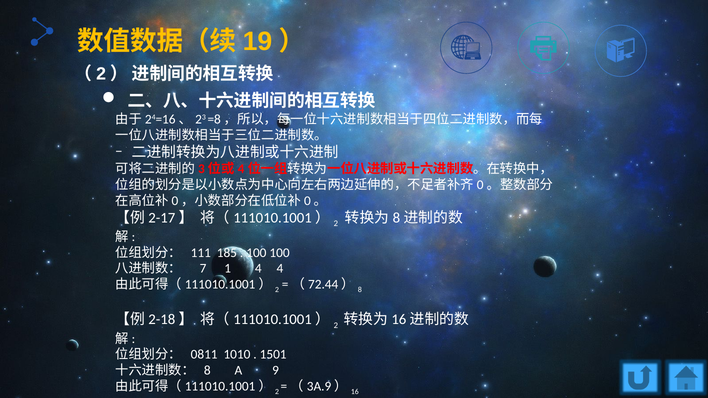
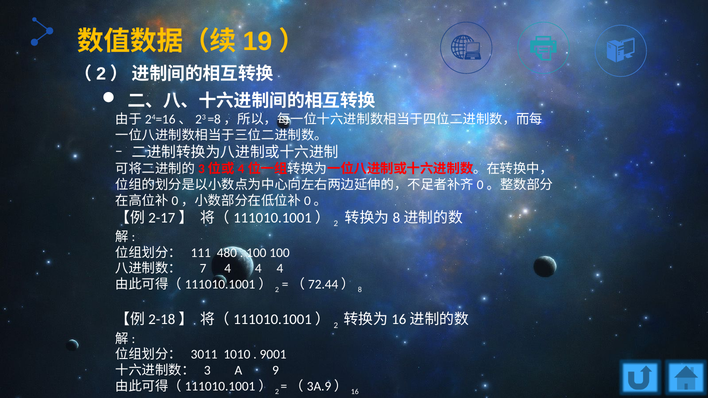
185: 185 -> 480 (227, 253)
7 1: 1 -> 4 (228, 269)
0811: 0811 -> 3011 (204, 355)
1501: 1501 -> 9001 (273, 355)
8: 8 -> 3 (207, 371)
